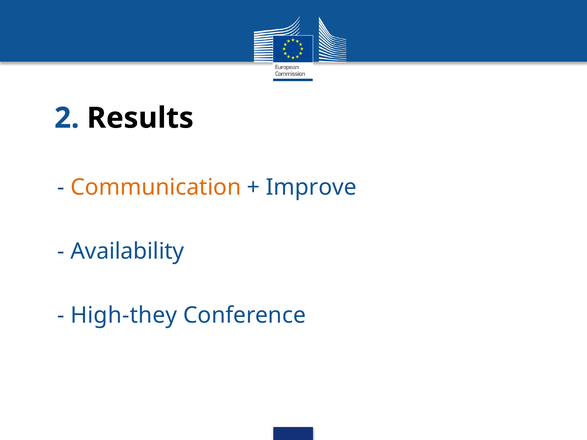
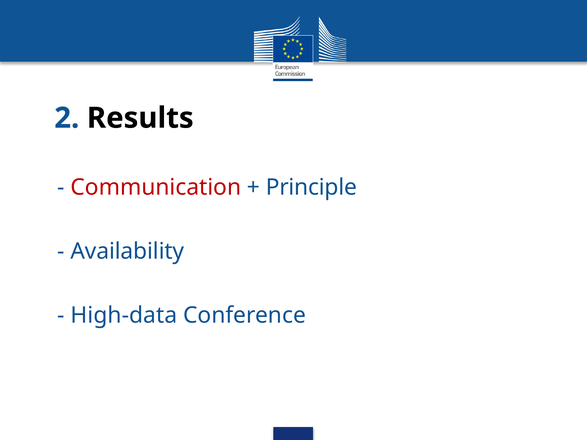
Communication colour: orange -> red (156, 188)
Improve: Improve -> Principle (311, 188)
High-they: High-they -> High-data (124, 315)
